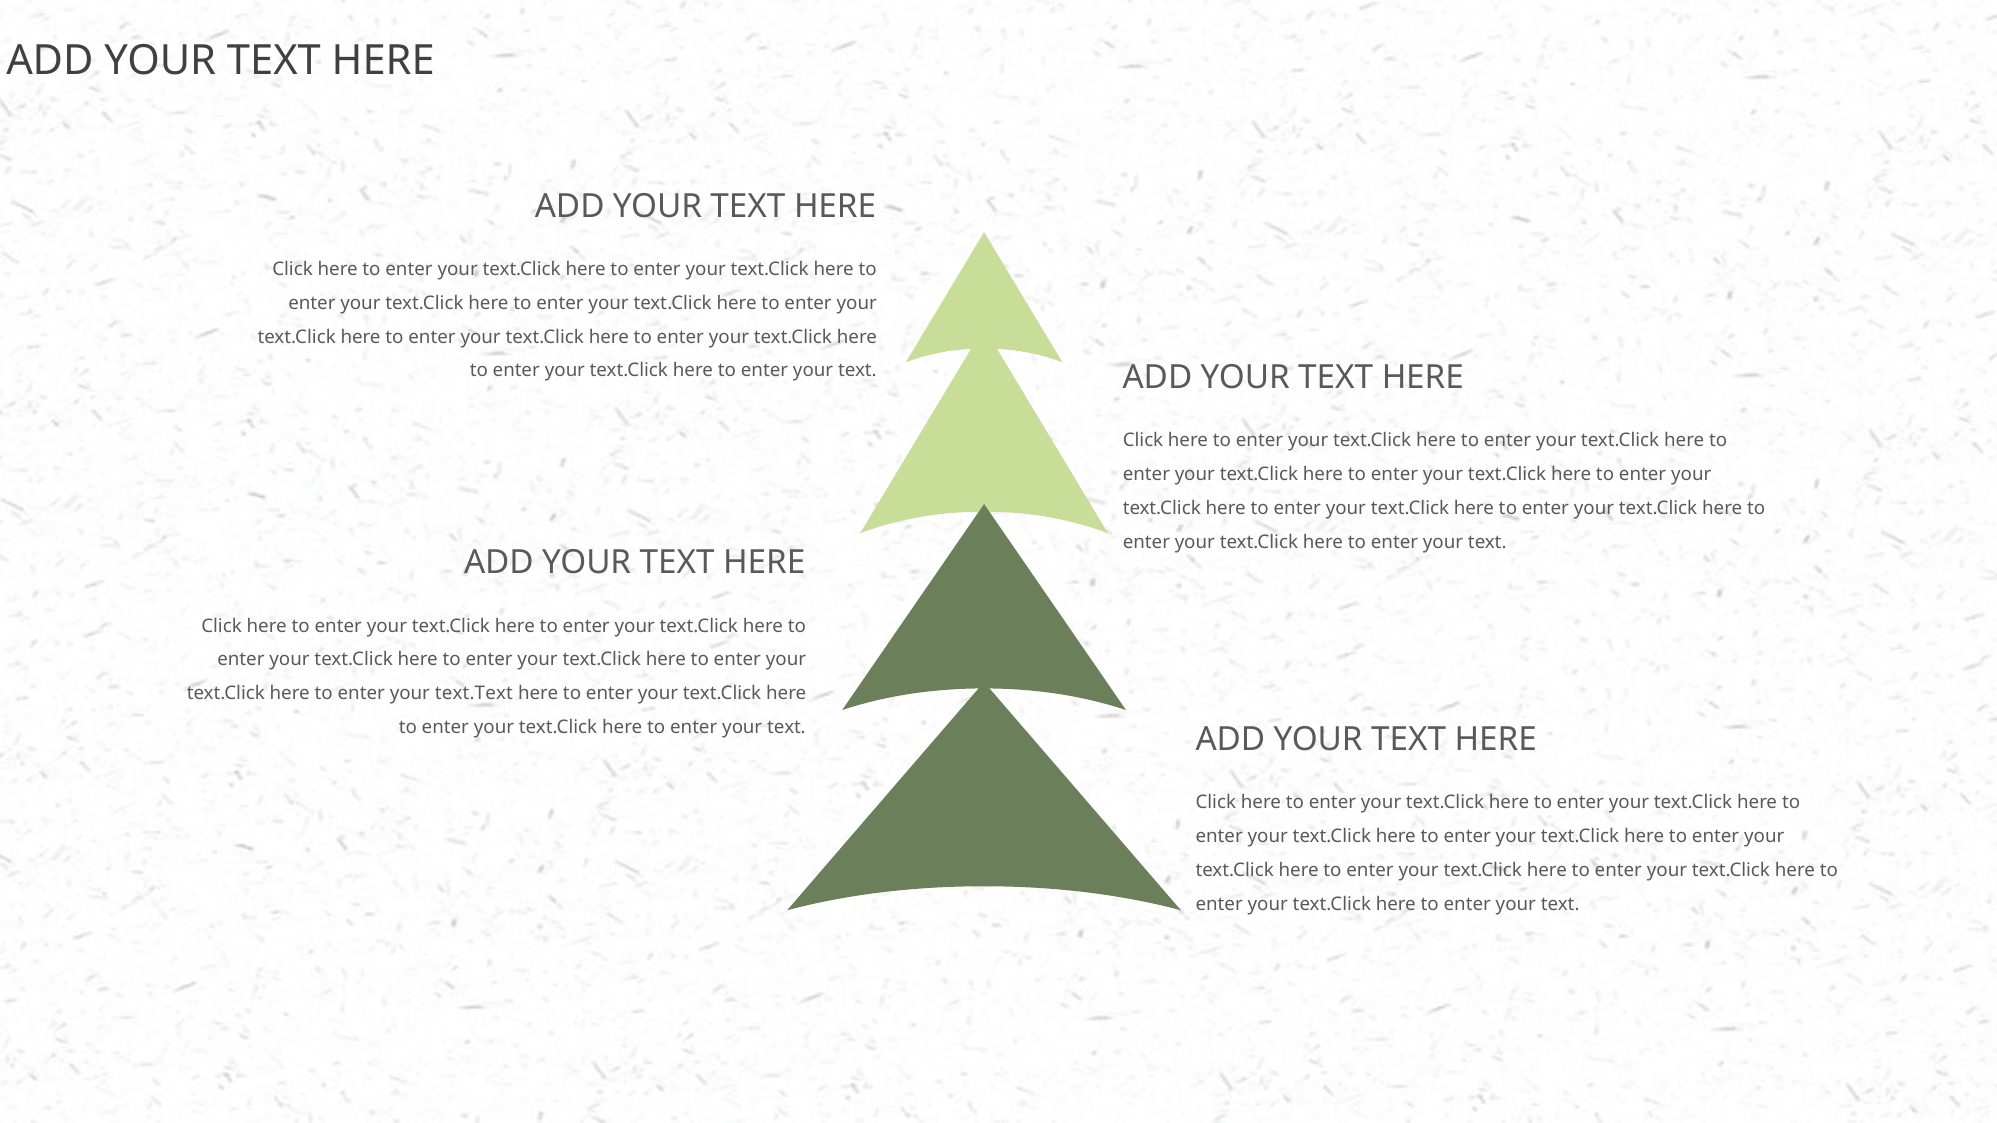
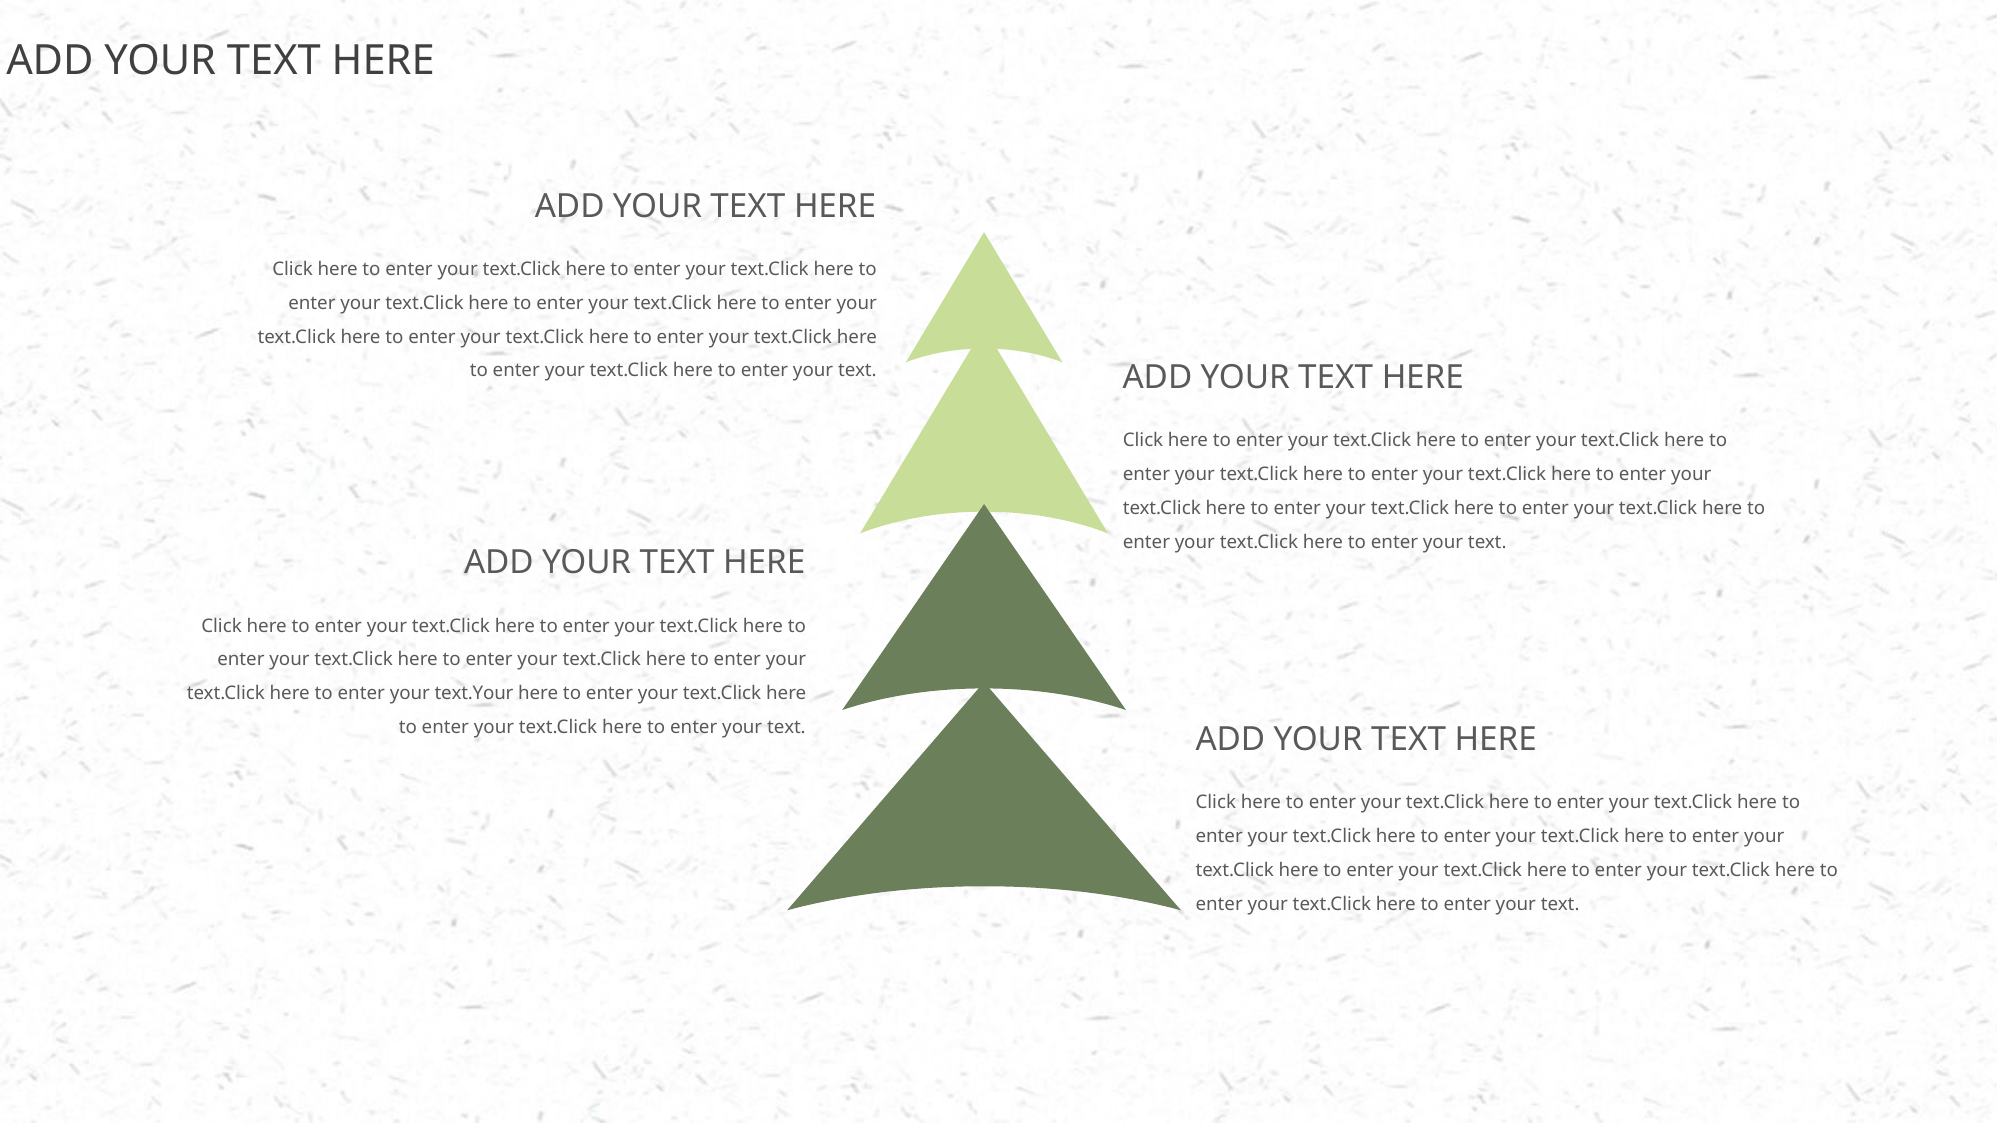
text.Text: text.Text -> text.Your (474, 694)
